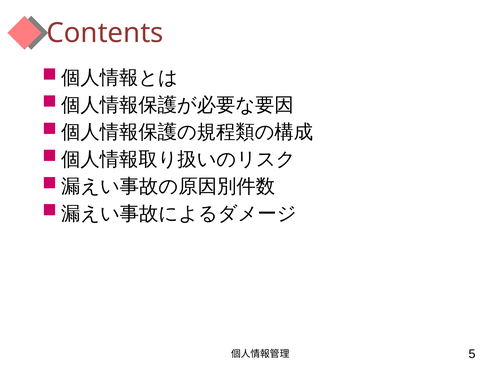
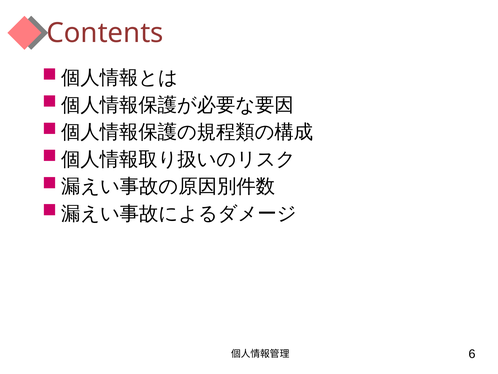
5: 5 -> 6 (472, 354)
